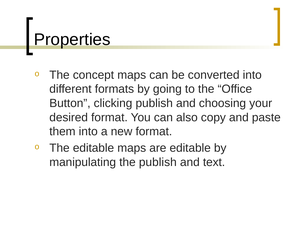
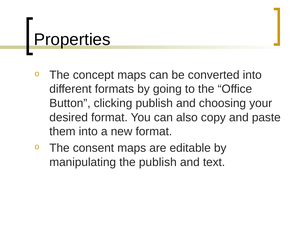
The editable: editable -> consent (93, 148)
